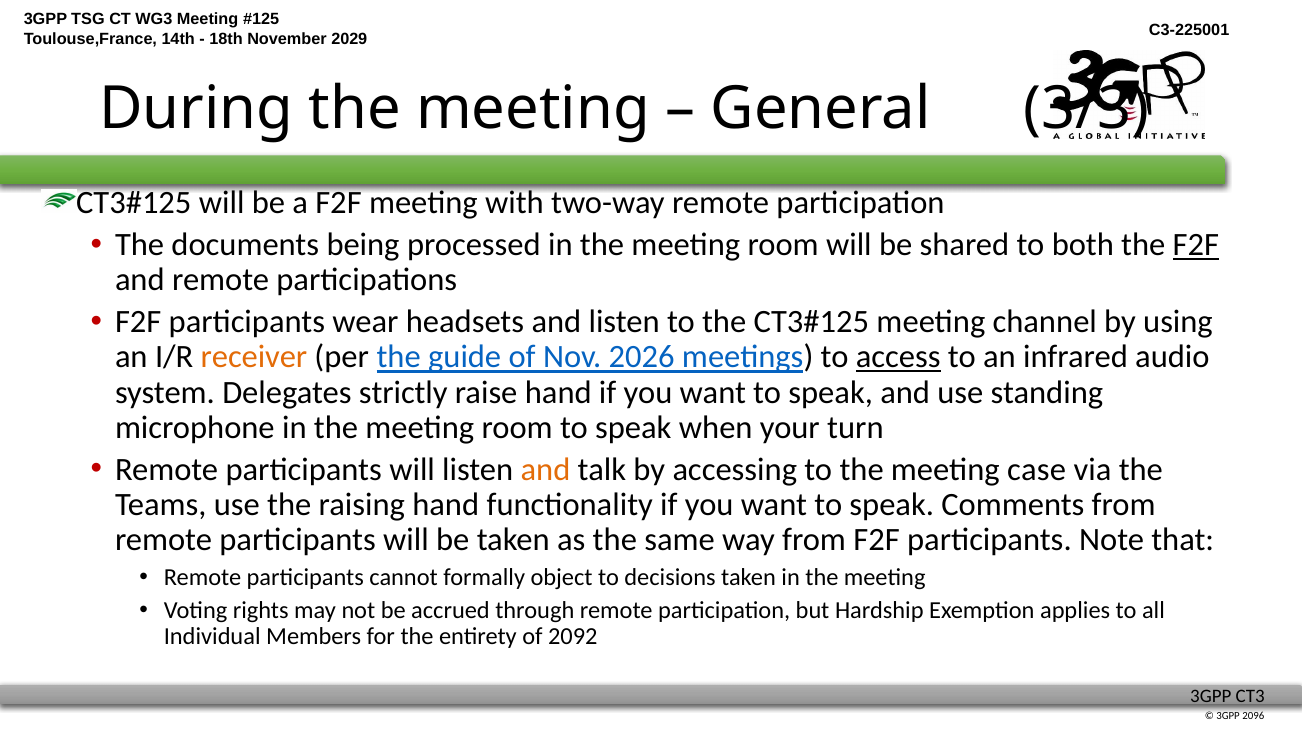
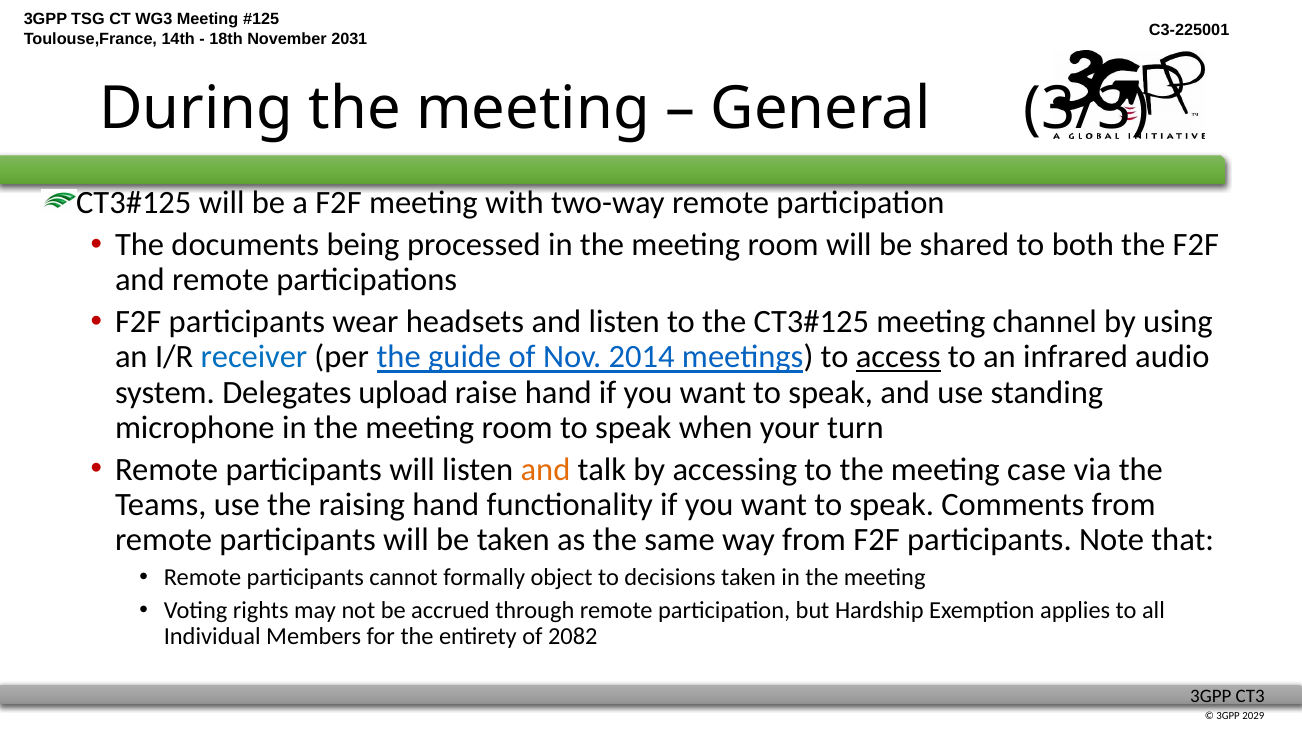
2029: 2029 -> 2031 (349, 39)
F2F underline: present -> none (1196, 245)
receiver colour: orange -> blue (254, 357)
2026: 2026 -> 2014 (642, 357)
strictly: strictly -> upload (403, 393)
2092: 2092 -> 2082 (573, 637)
2096: 2096 -> 2029 (1253, 716)
